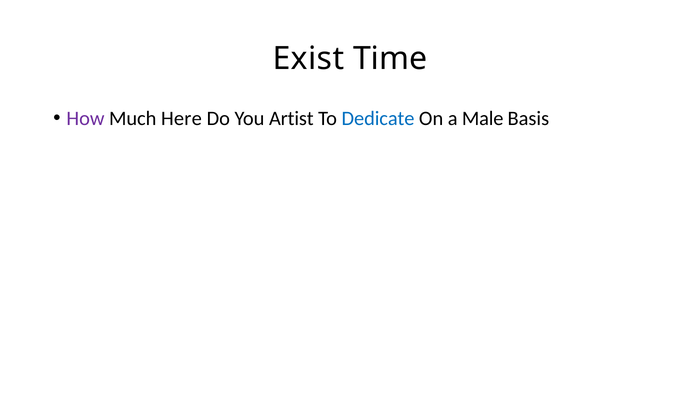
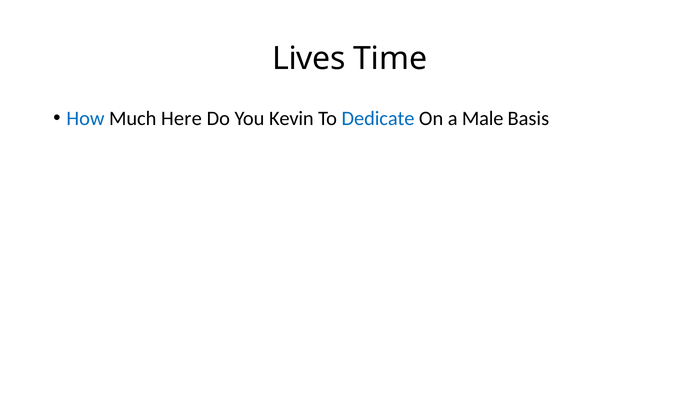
Exist: Exist -> Lives (309, 59)
How colour: purple -> blue (85, 118)
Artist: Artist -> Kevin (291, 118)
